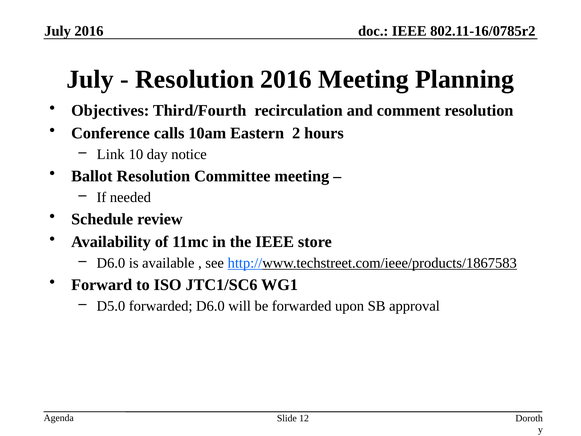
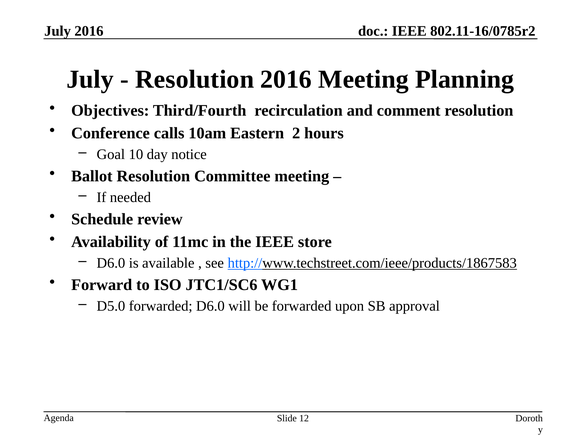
Link: Link -> Goal (111, 154)
